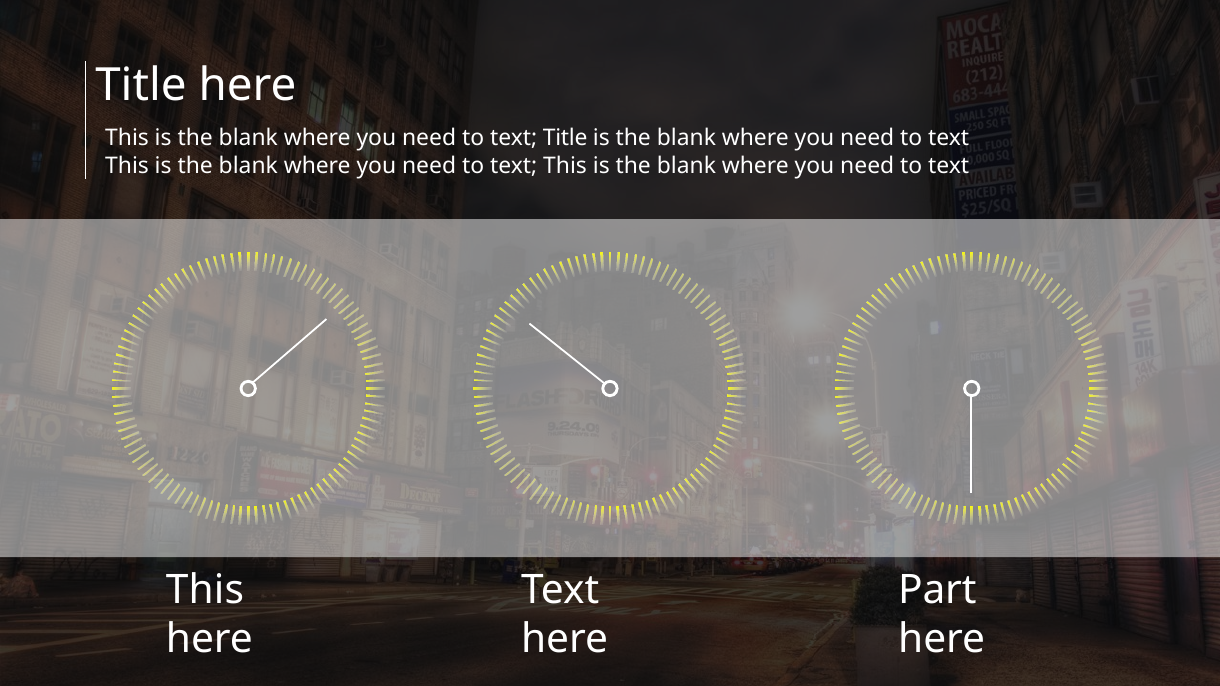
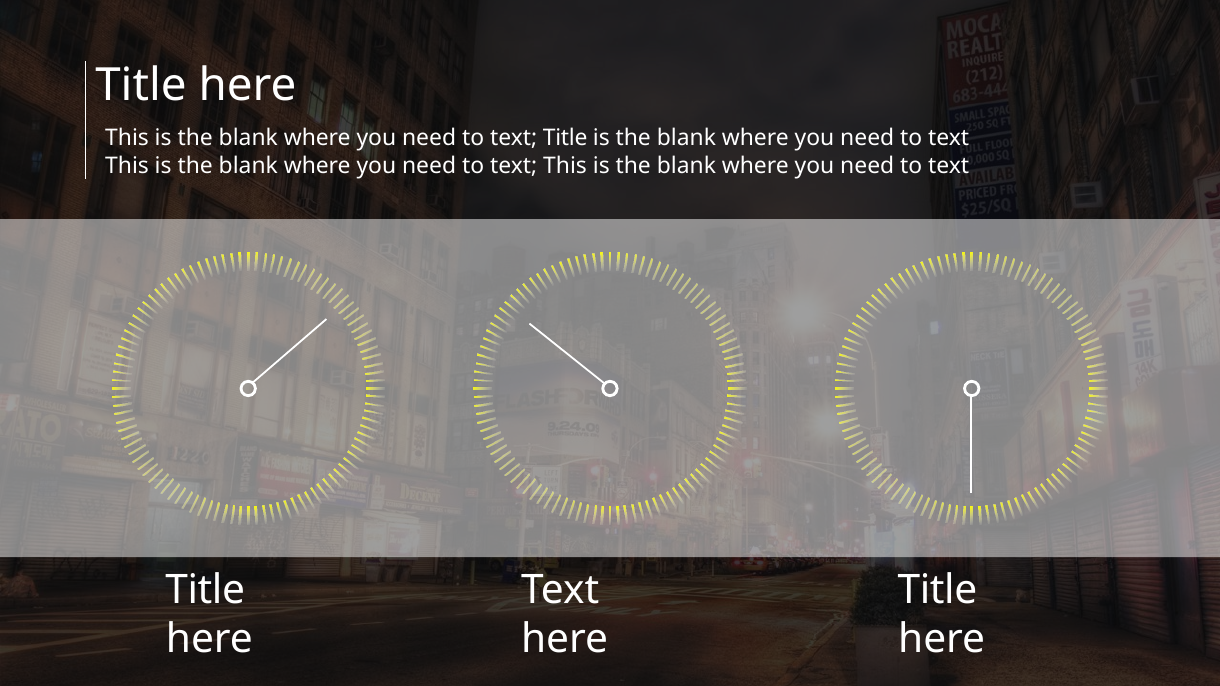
This: This -> Title (205, 590)
Part: Part -> Title (937, 590)
